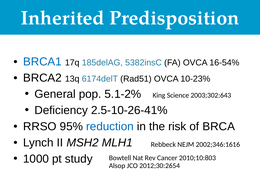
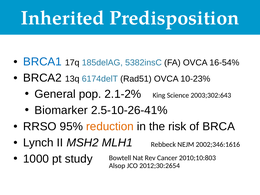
5.1-2%: 5.1-2% -> 2.1-2% (123, 94)
Deficiency: Deficiency -> Biomarker (61, 110)
reduction colour: blue -> orange (110, 127)
